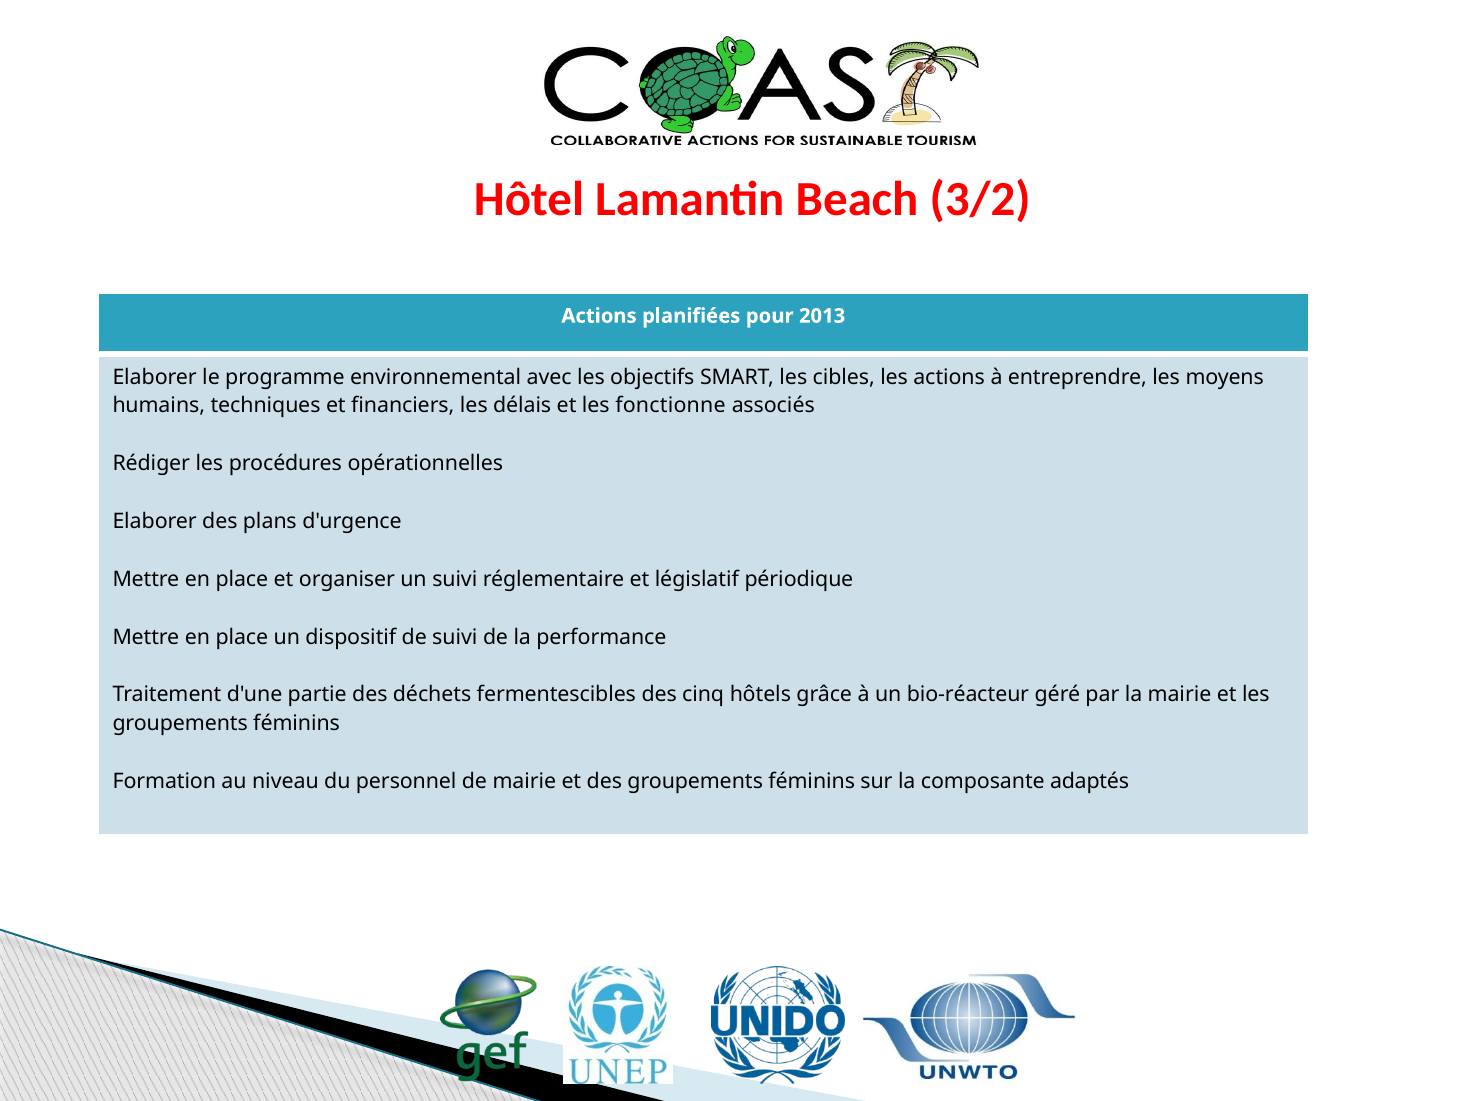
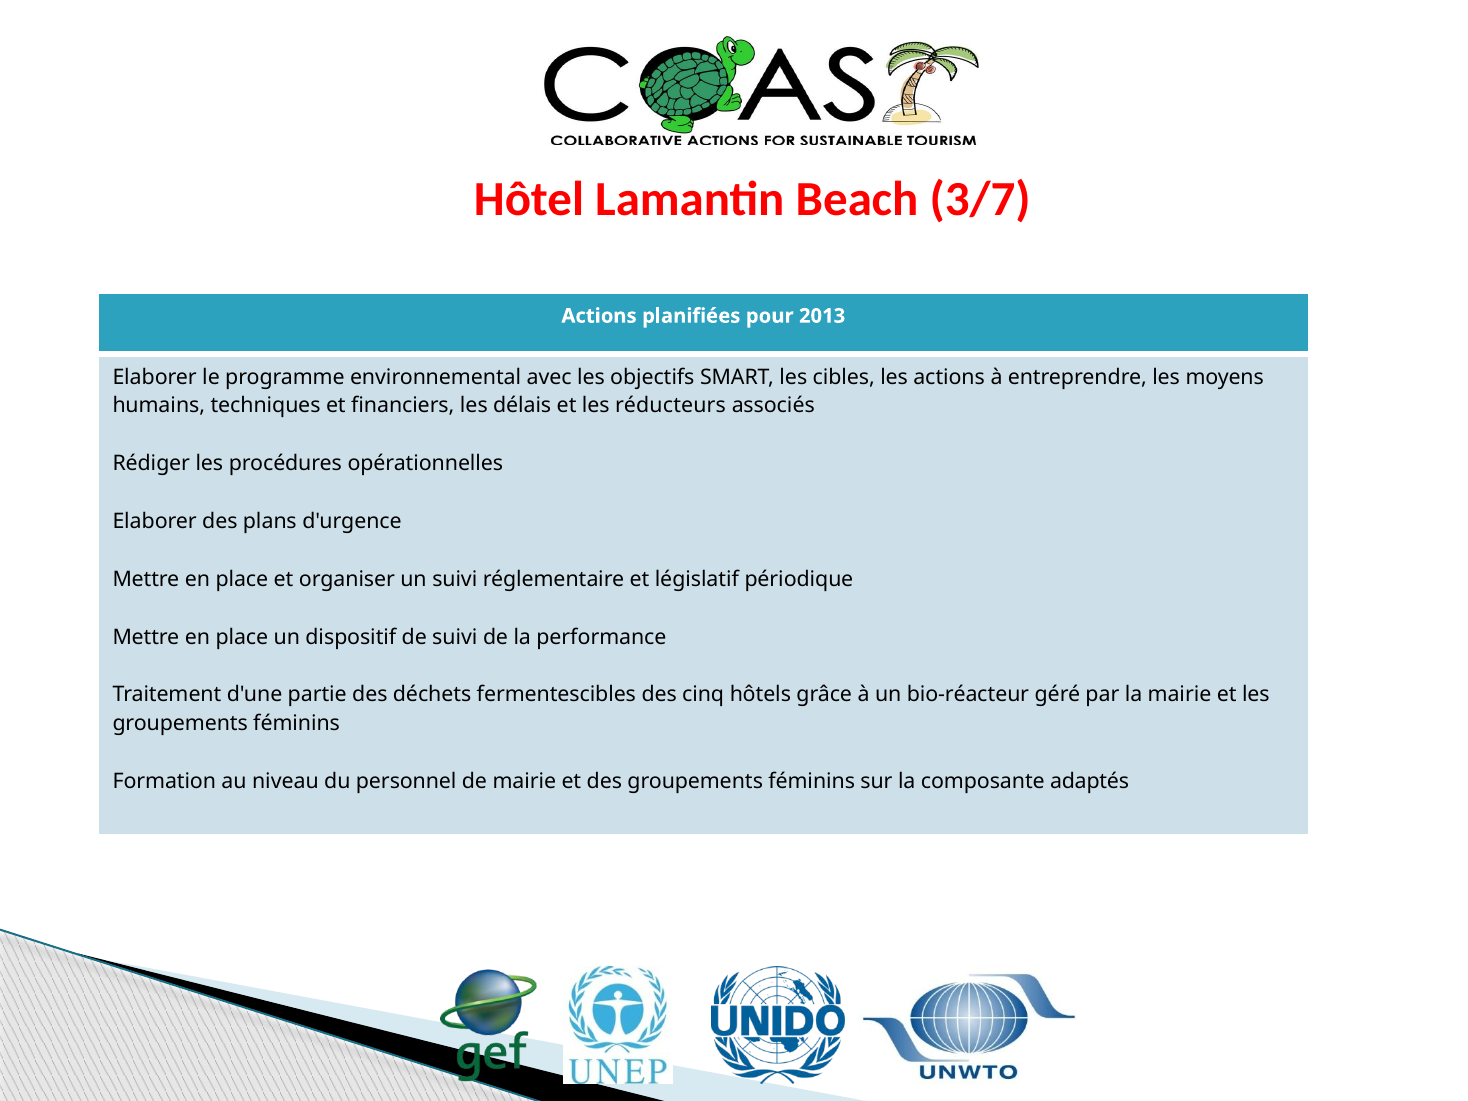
3/2: 3/2 -> 3/7 (980, 199)
fonctionne: fonctionne -> réducteurs (670, 406)
